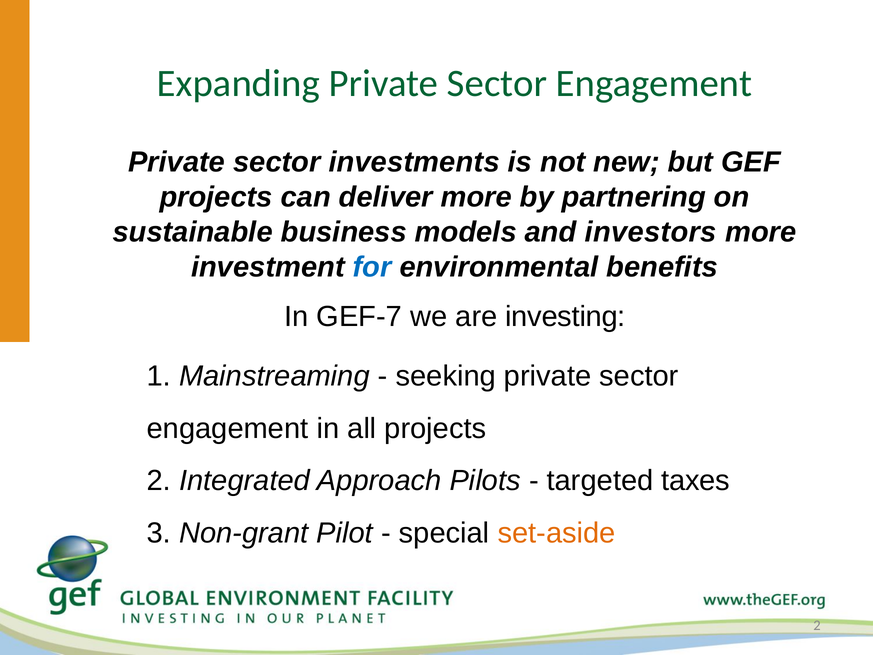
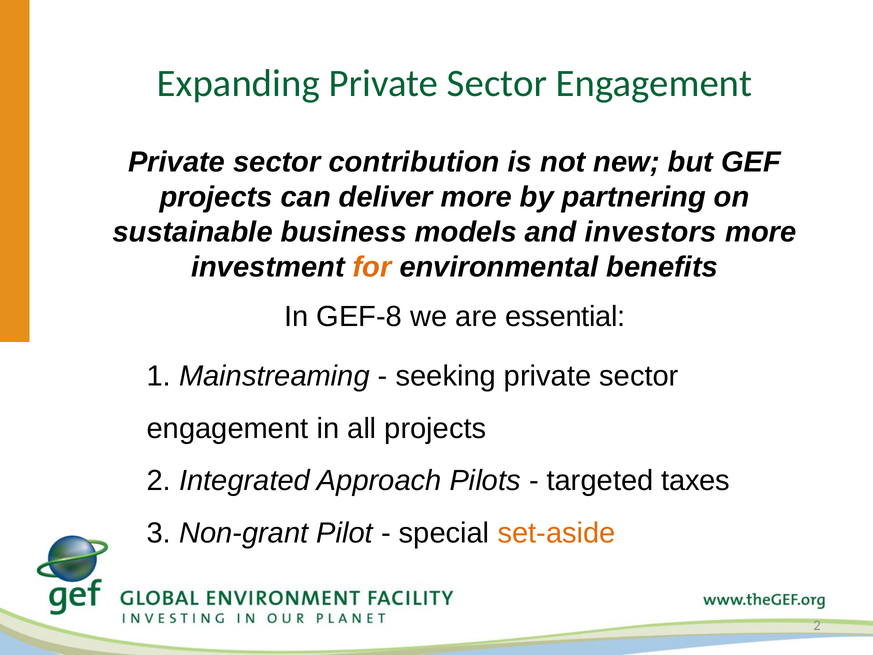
investments: investments -> contribution (414, 162)
for colour: blue -> orange (372, 267)
GEF-7: GEF-7 -> GEF-8 (359, 316)
investing: investing -> essential (565, 316)
